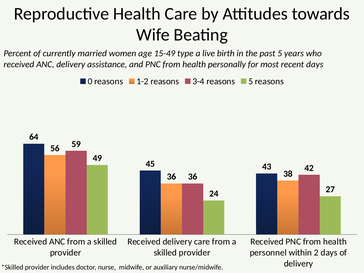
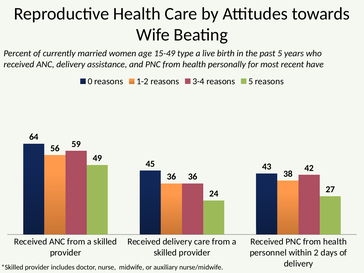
recent days: days -> have (315, 64)
